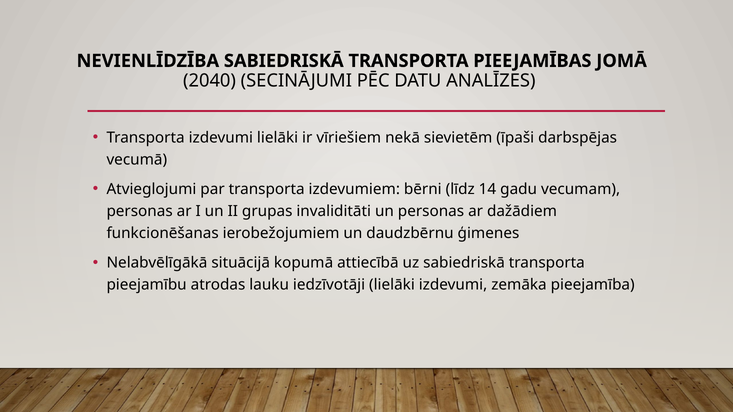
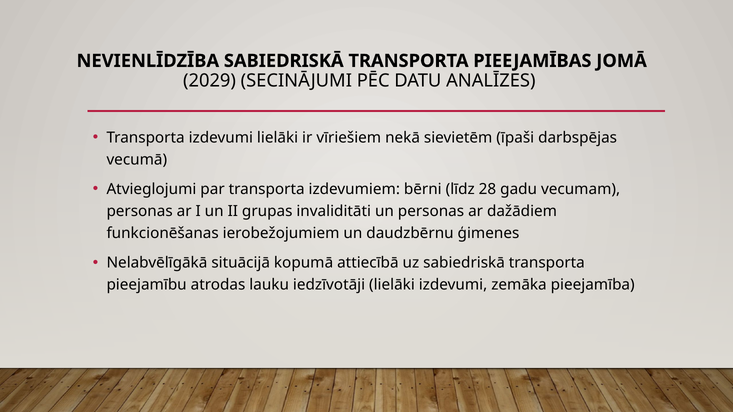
2040: 2040 -> 2029 (210, 81)
14: 14 -> 28 (487, 189)
